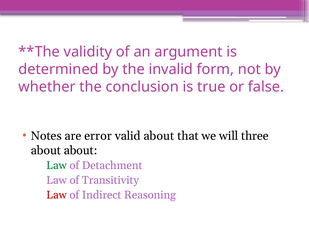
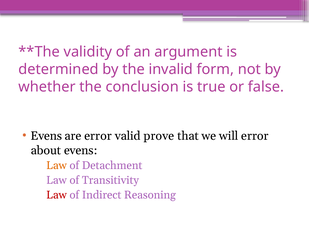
Notes: Notes -> Evens (46, 136)
valid about: about -> prove (159, 136)
will three: three -> error (255, 136)
about about: about -> evens (81, 150)
Law colour: green -> orange (57, 165)
